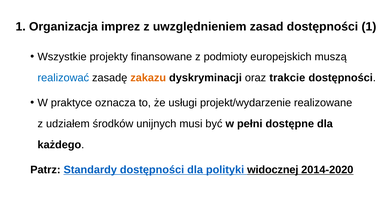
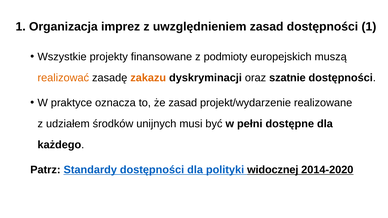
realizować colour: blue -> orange (63, 78)
trakcie: trakcie -> szatnie (287, 78)
że usługi: usługi -> zasad (183, 103)
